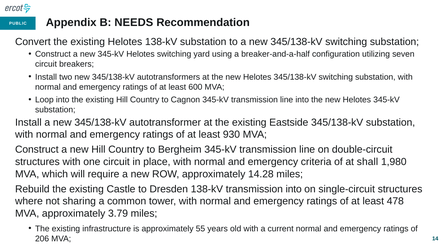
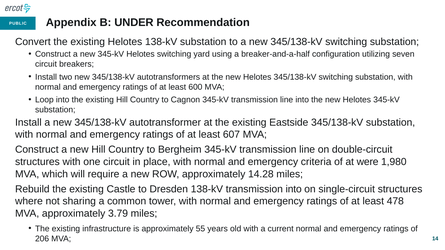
NEEDS: NEEDS -> UNDER (134, 23)
930: 930 -> 607 (231, 135)
shall: shall -> were (368, 162)
